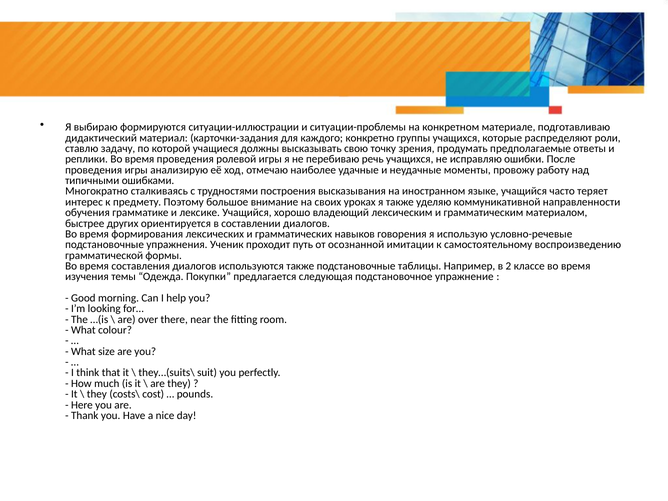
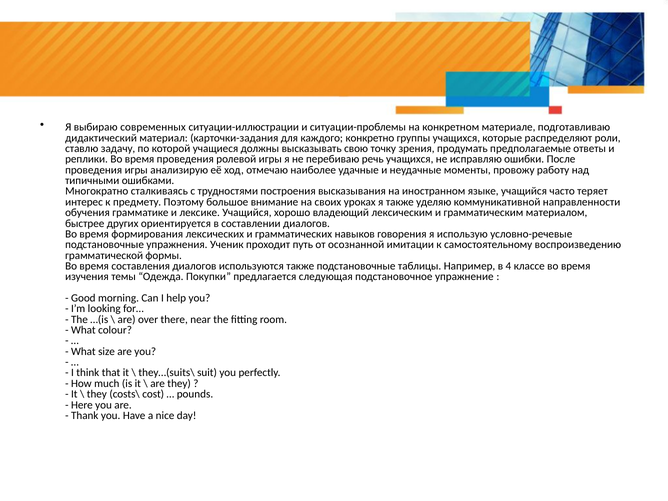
формируются: формируются -> современных (153, 127)
2: 2 -> 4 (508, 266)
